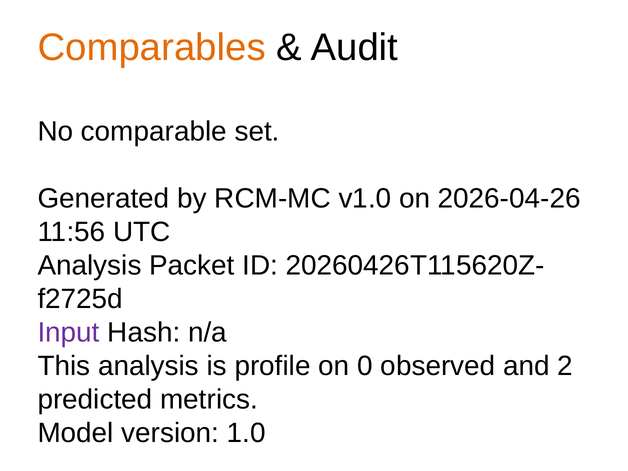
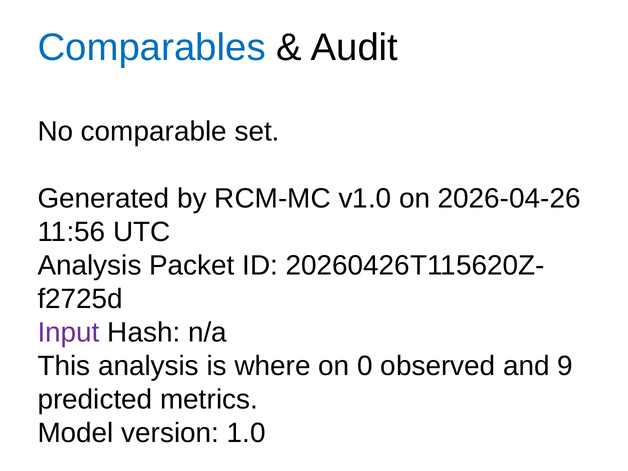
Comparables colour: orange -> blue (152, 48)
profile: profile -> where (273, 366)
2: 2 -> 9 (565, 366)
